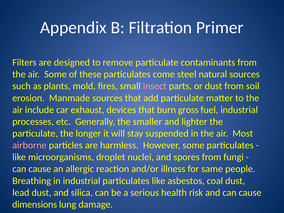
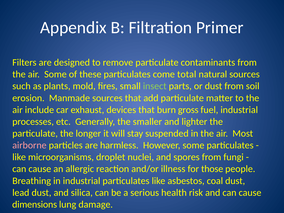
steel: steel -> total (187, 74)
insect colour: pink -> light green (155, 86)
same: same -> those (212, 169)
